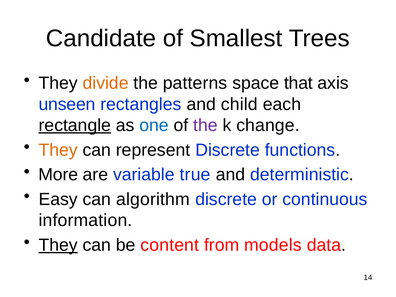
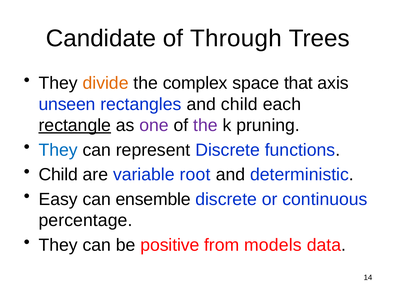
Smallest: Smallest -> Through (236, 38)
patterns: patterns -> complex (195, 83)
one colour: blue -> purple (154, 125)
change: change -> pruning (268, 125)
They colour: orange -> blue (58, 150)
More: More -> Child (58, 175)
true: true -> root (195, 175)
algorithm: algorithm -> ensemble (153, 199)
information: information -> percentage (86, 220)
They underline: present -> none (58, 245)
content: content -> positive (170, 245)
